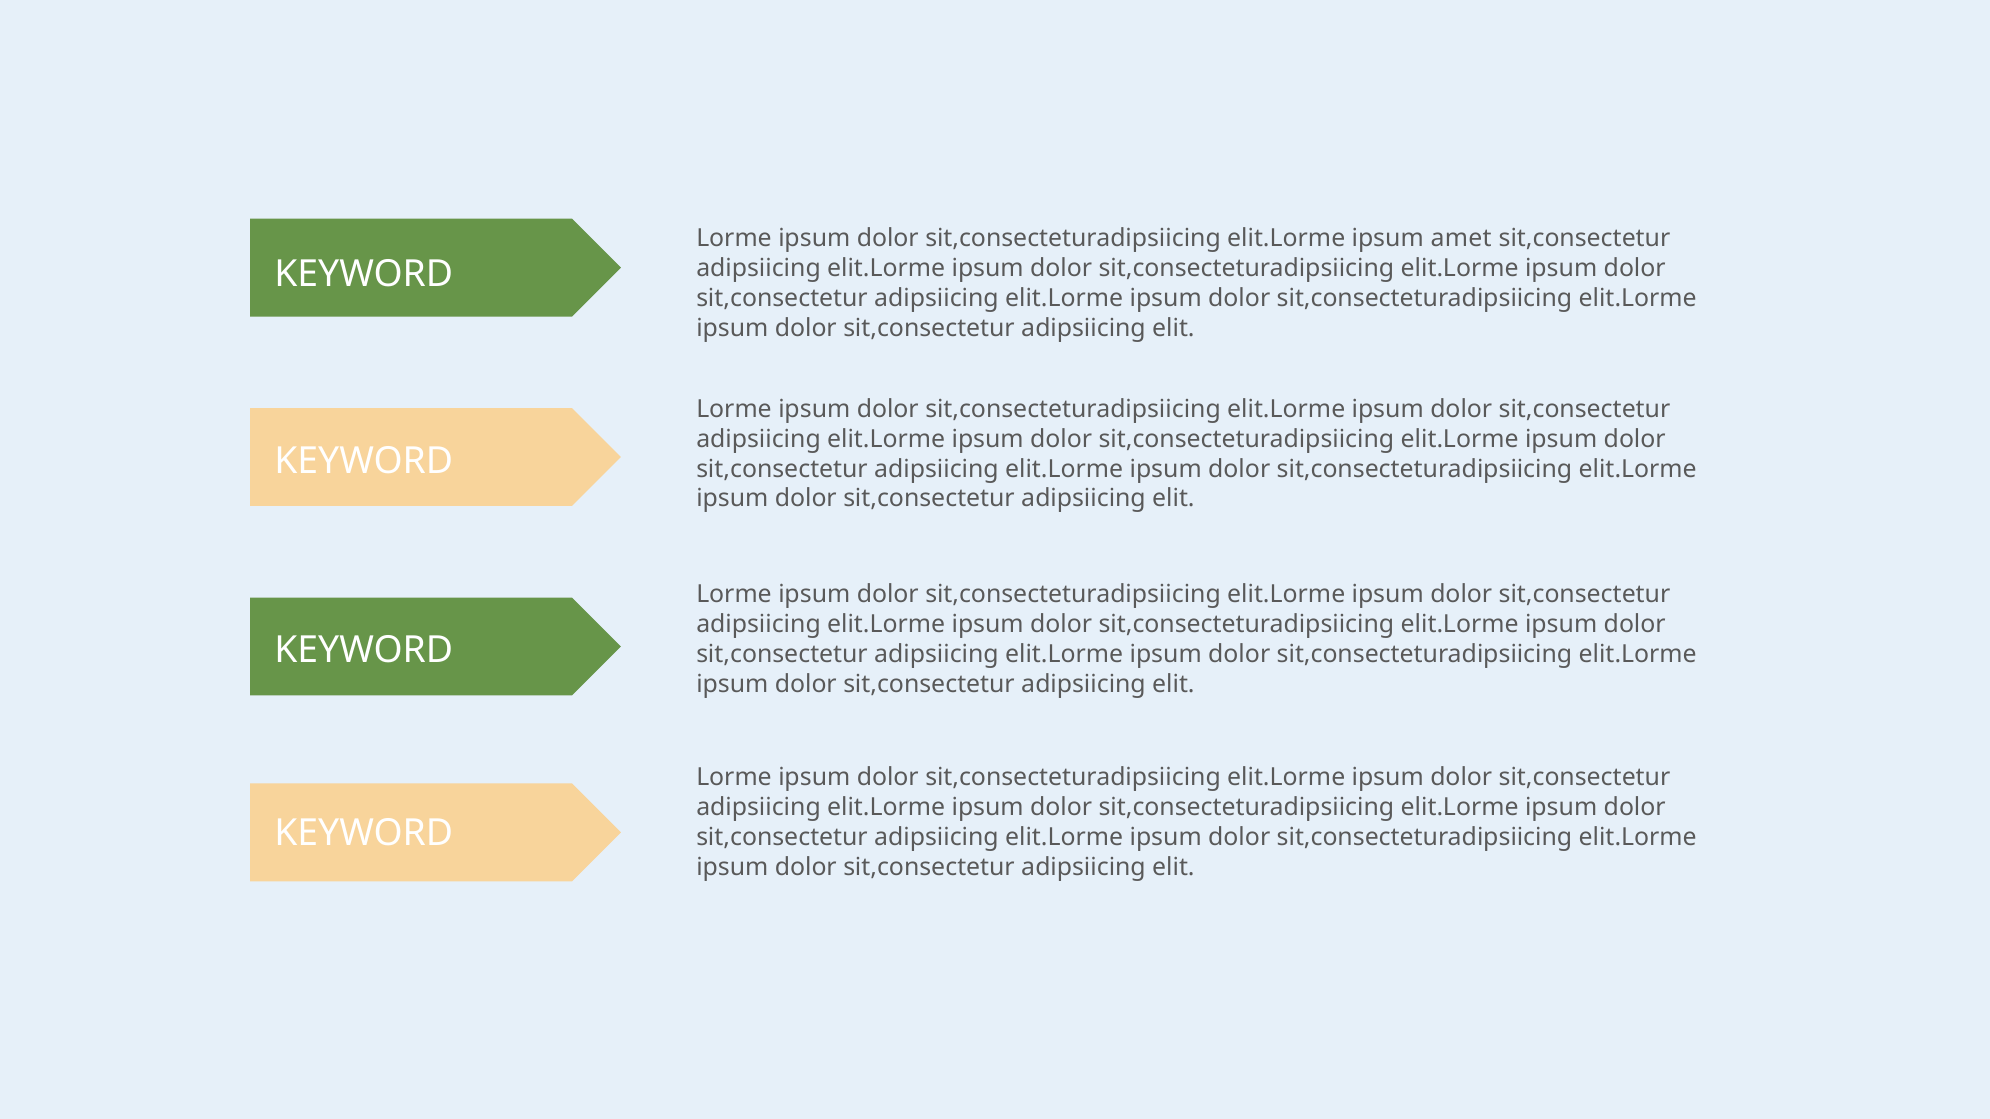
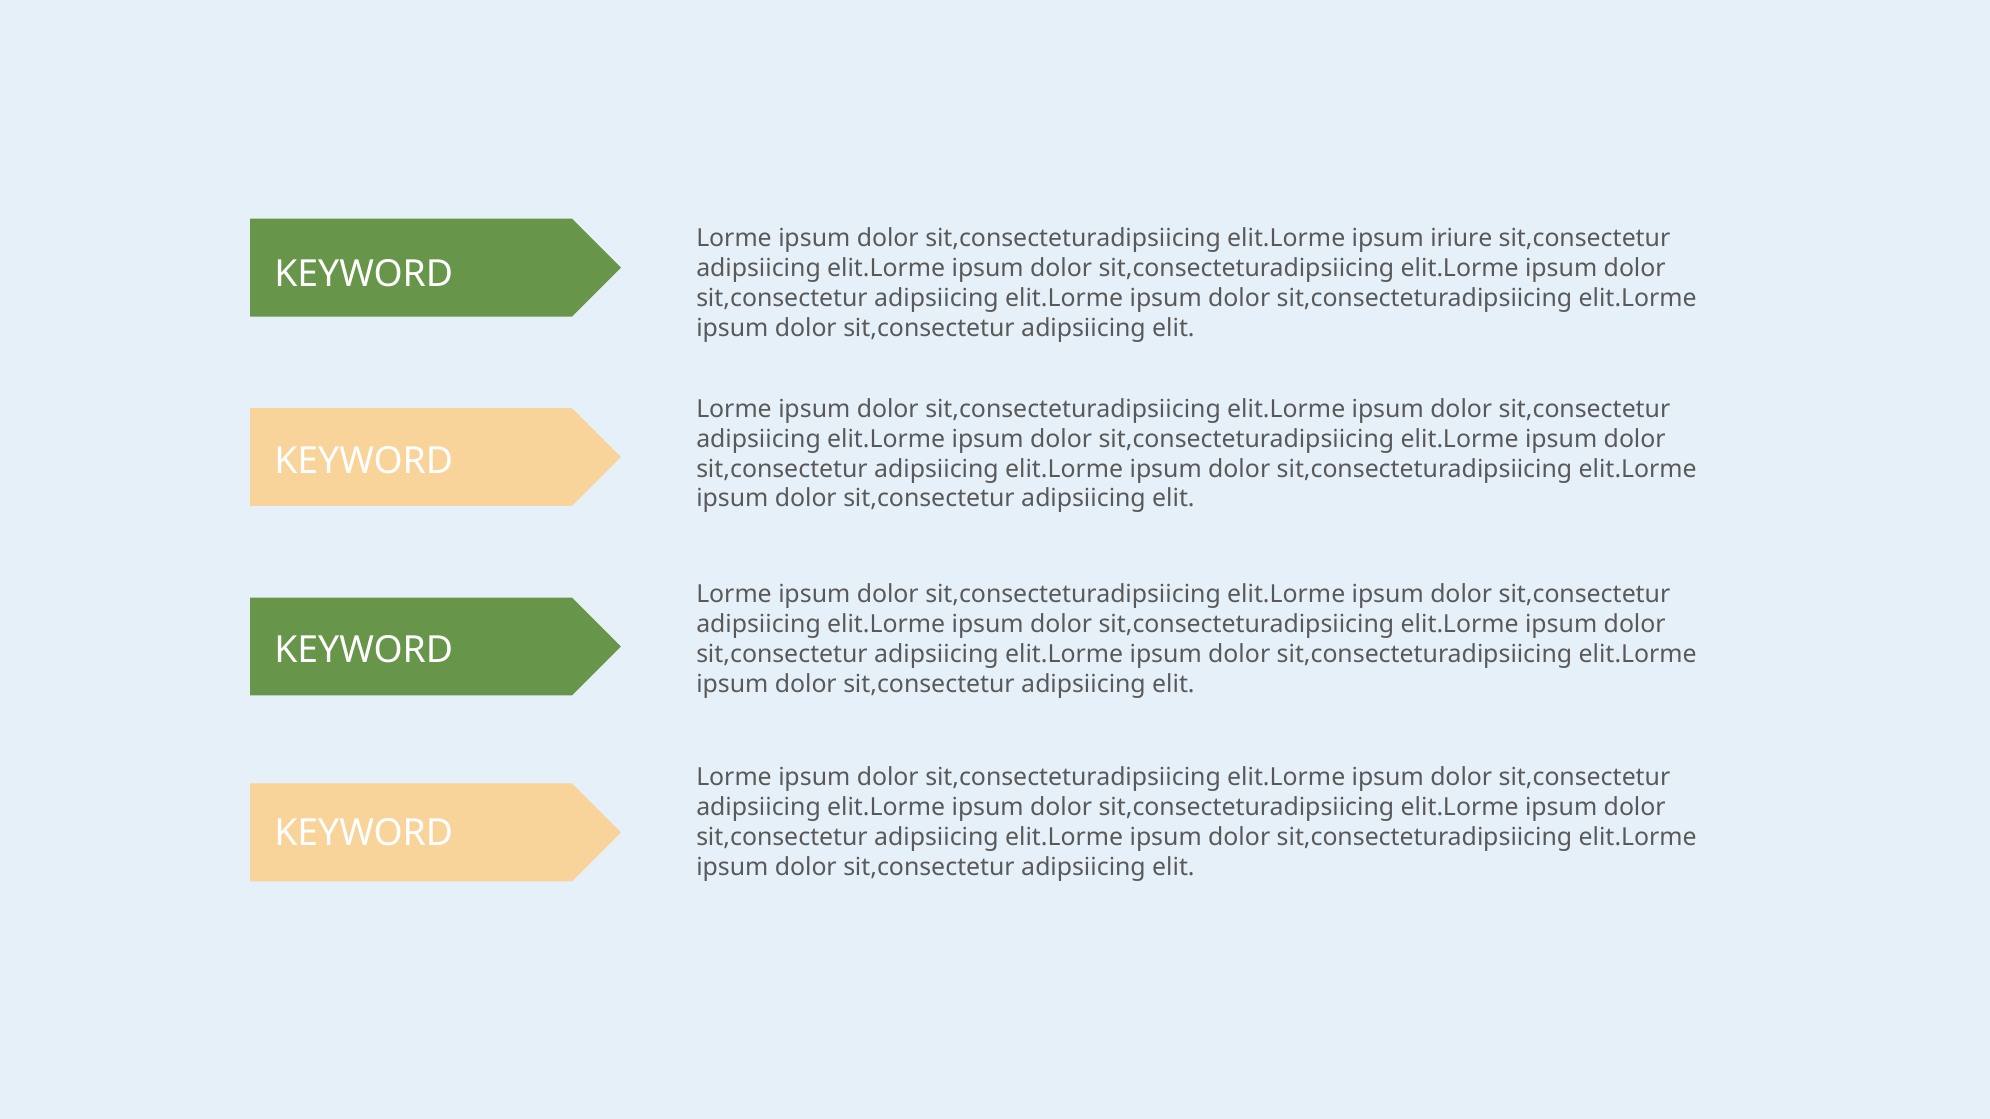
amet: amet -> iriure (1461, 239)
